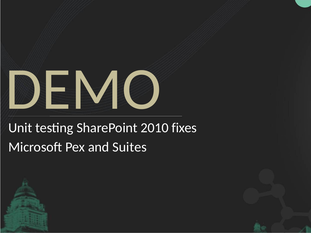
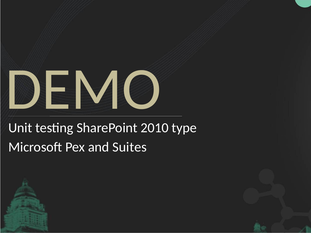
fixes: fixes -> type (184, 128)
